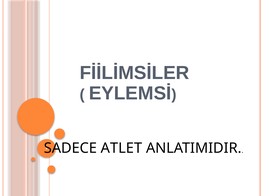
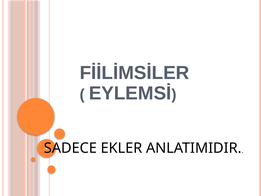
ATLET: ATLET -> EKLER (122, 148)
